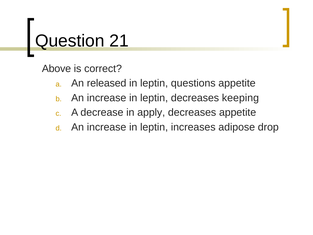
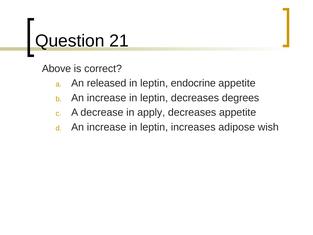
questions: questions -> endocrine (193, 83)
keeping: keeping -> degrees (241, 98)
drop: drop -> wish (268, 127)
